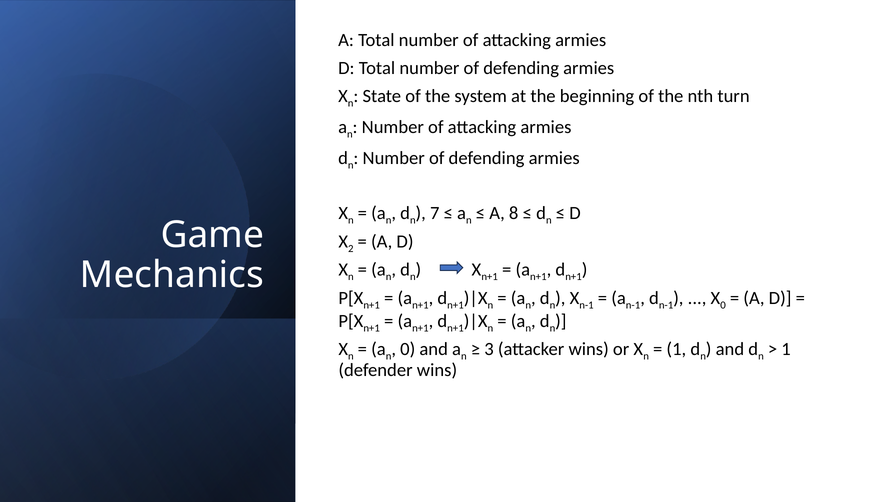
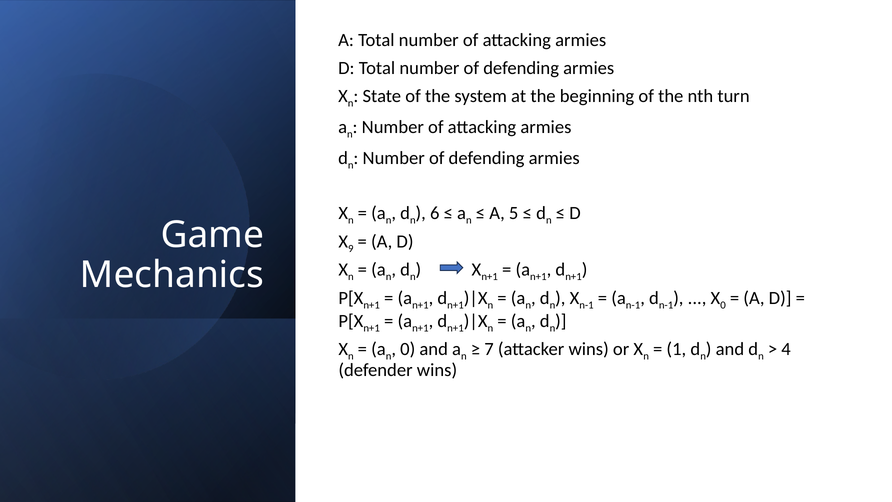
7: 7 -> 6 (435, 213)
8: 8 -> 5 (514, 213)
2: 2 -> 9 (351, 248)
3: 3 -> 7 (489, 349)
1: 1 -> 4 (786, 349)
